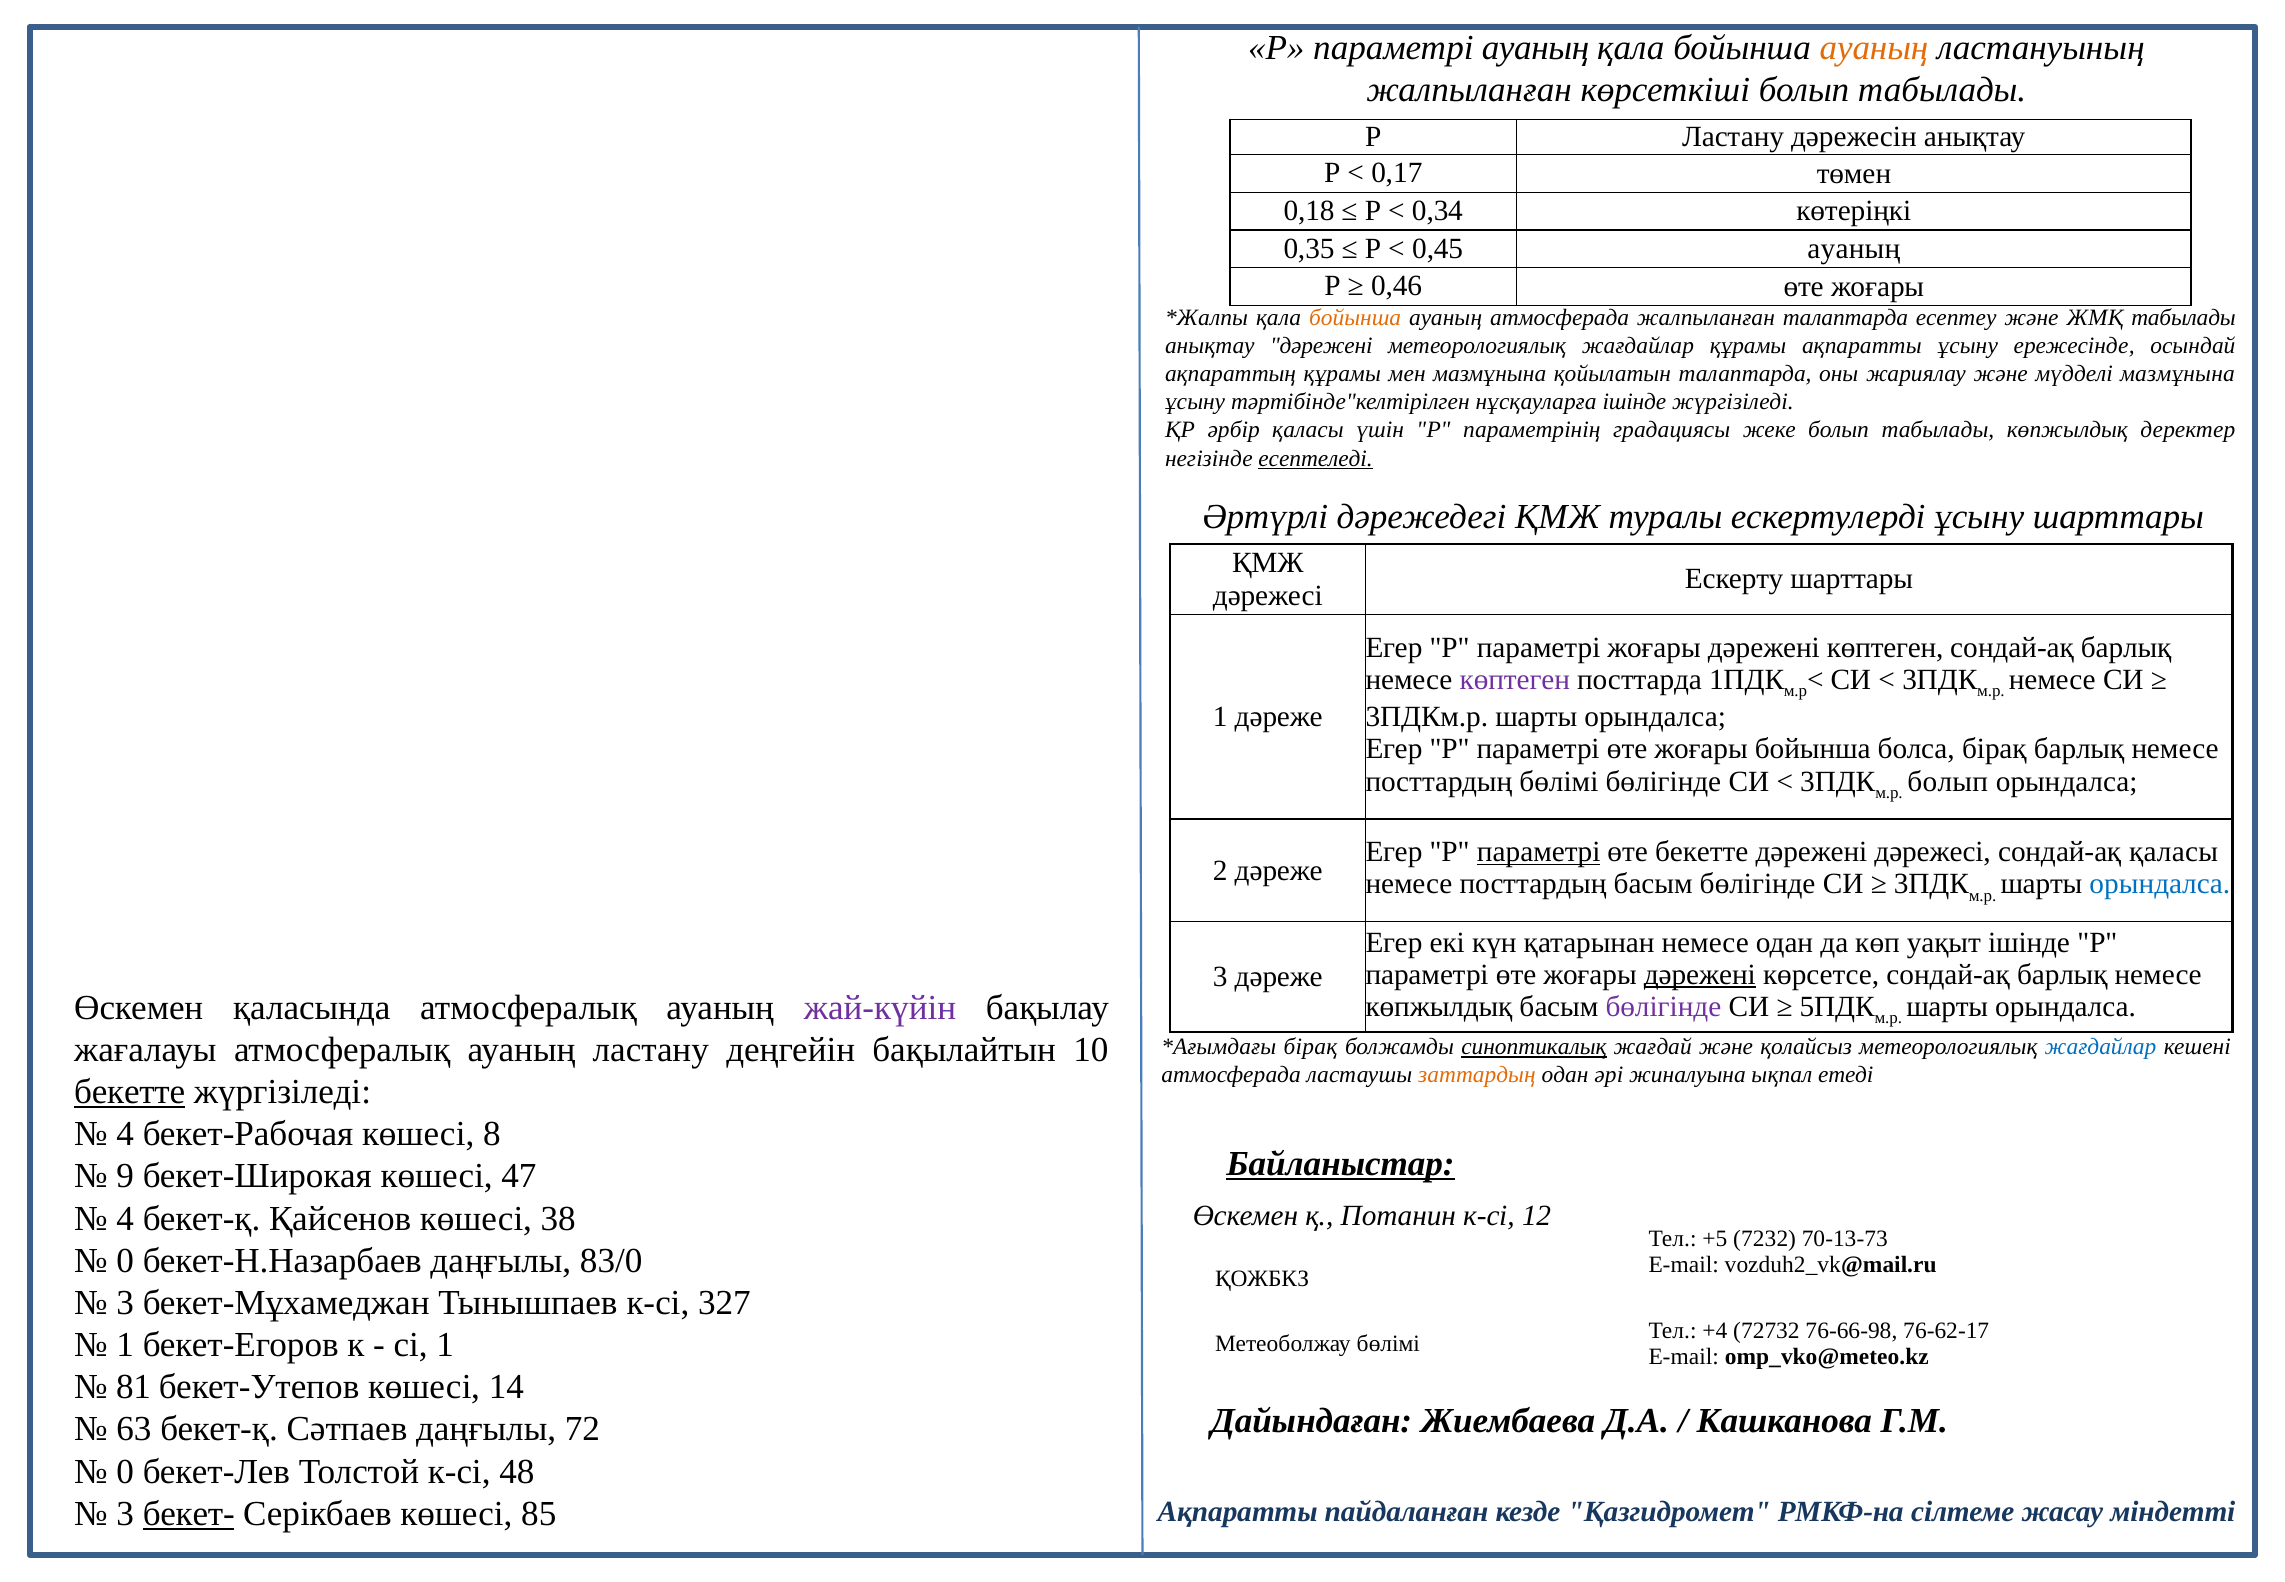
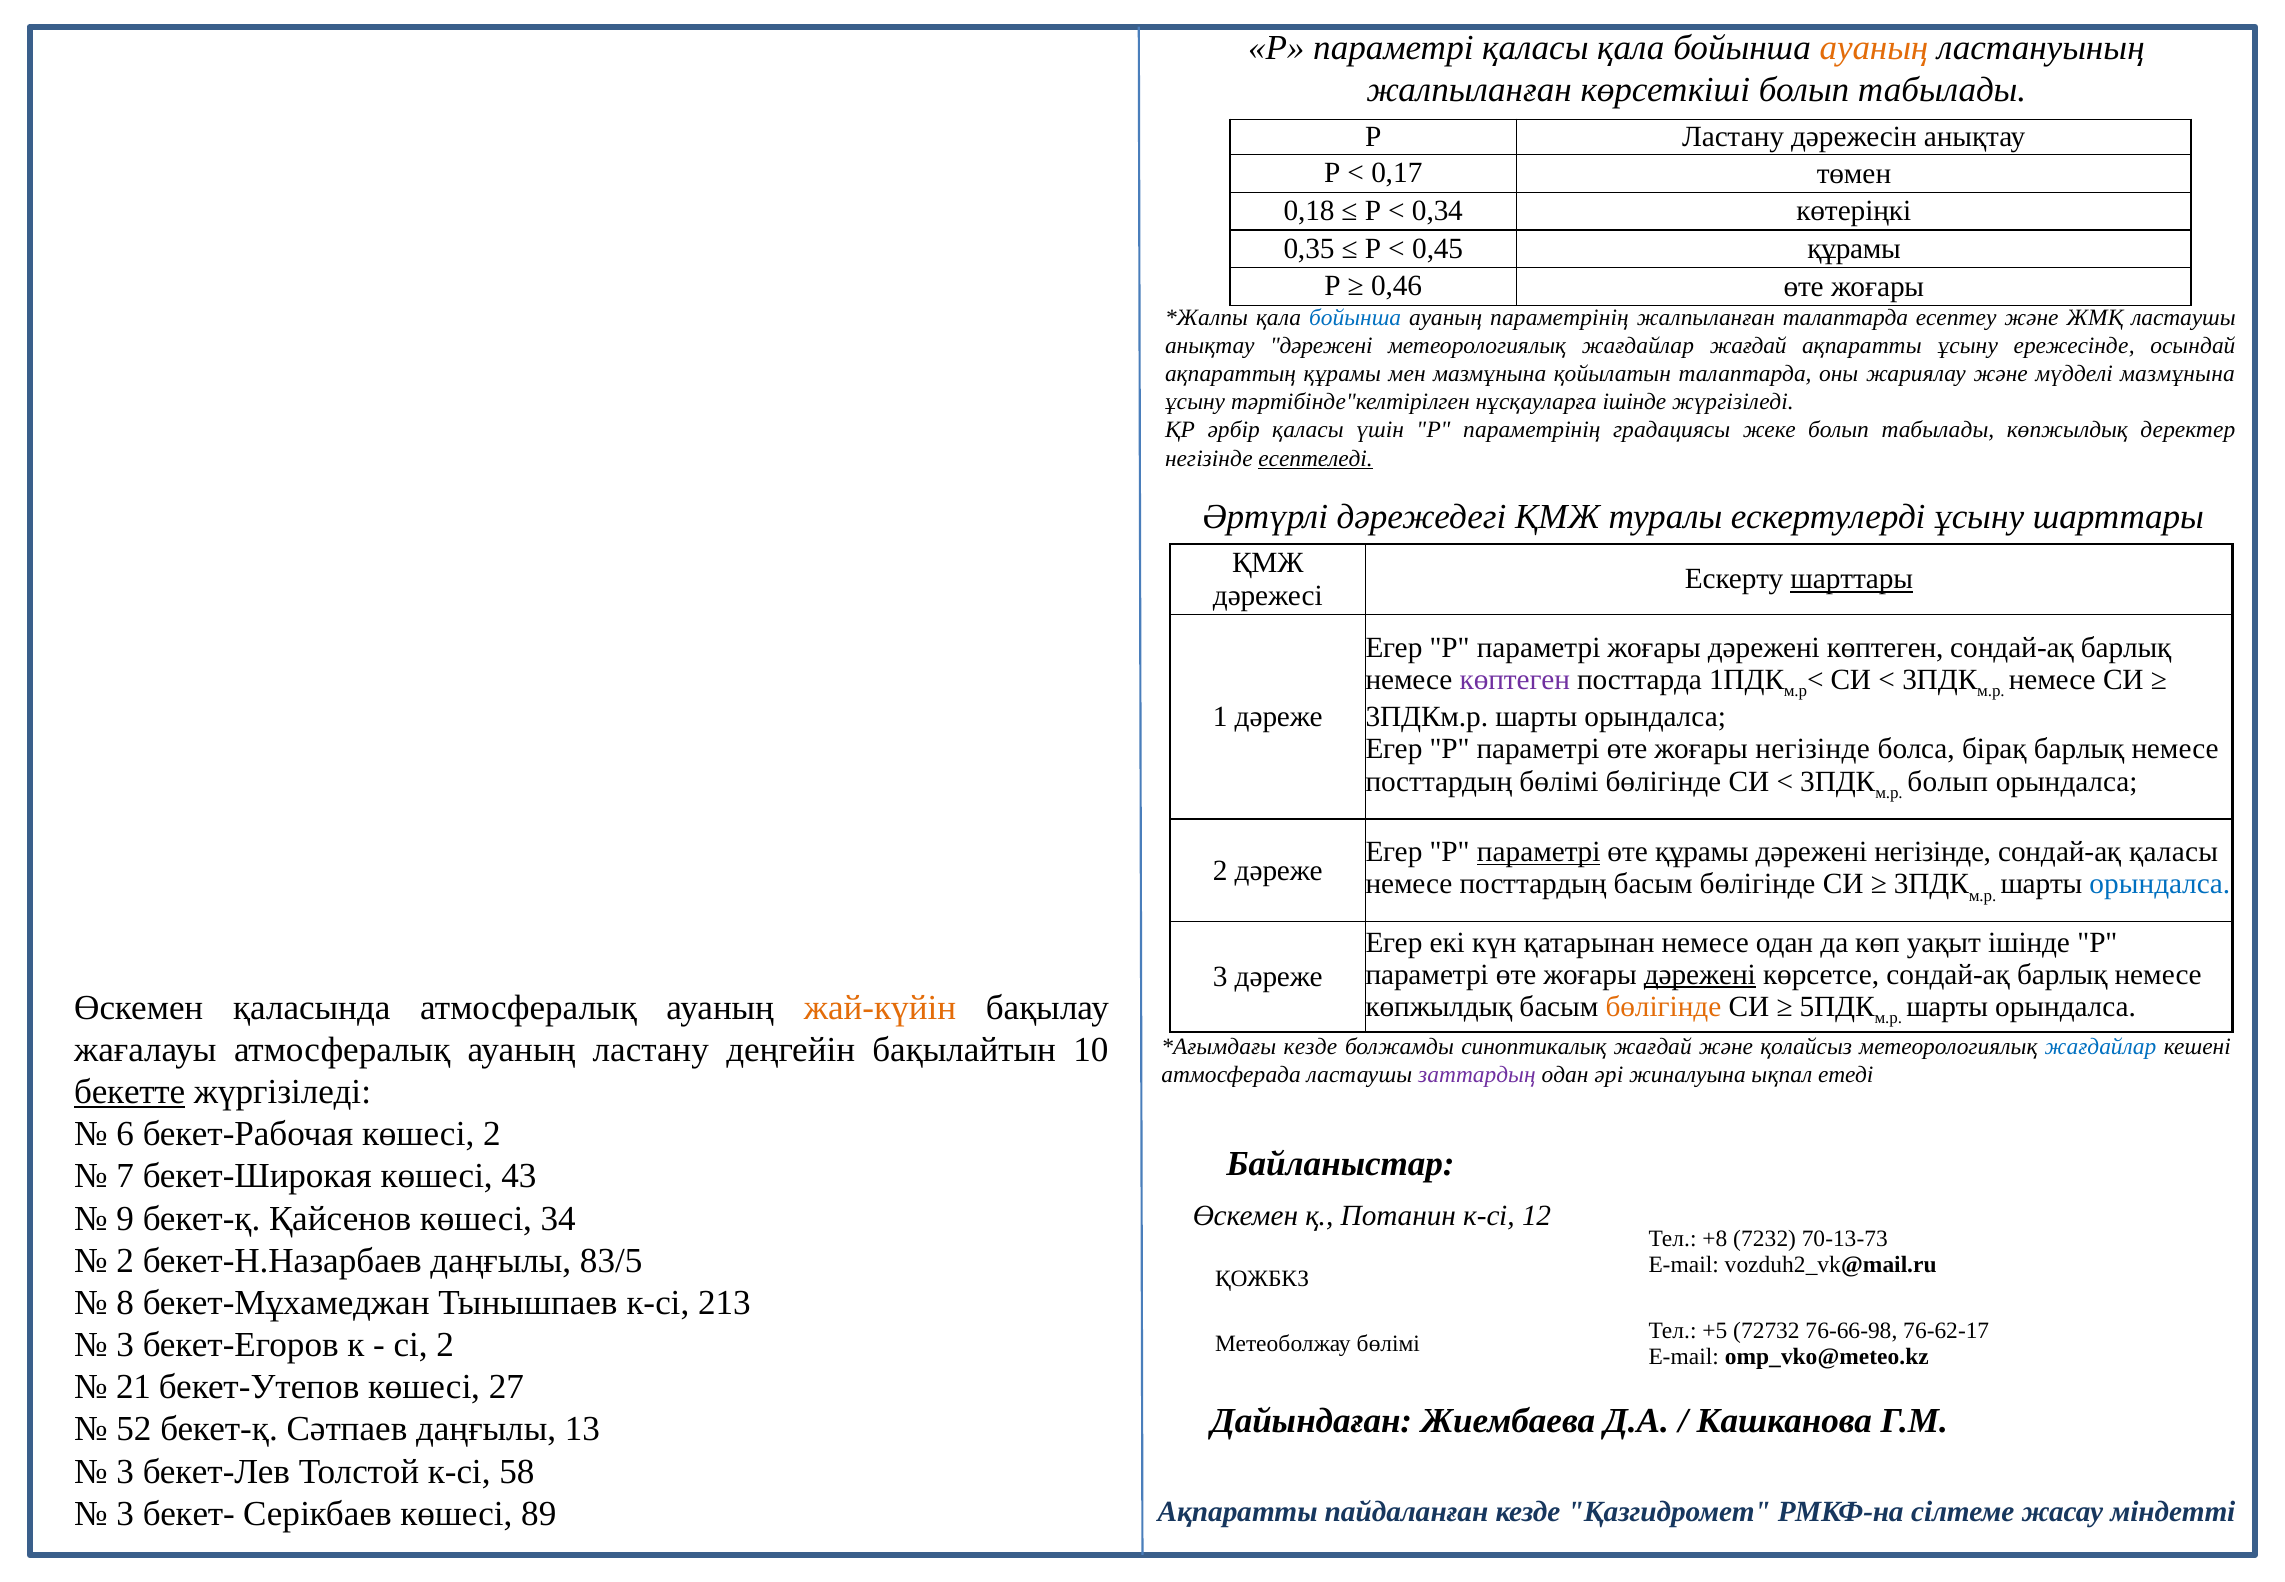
параметрі ауаның: ауаның -> қаласы (1535, 48)
0,45 ауаның: ауаның -> құрамы (1854, 249)
бойынша colour: orange -> blue (1355, 318)
ауаның атмосферада: атмосферада -> параметрінің (1560, 318)
ЖМҚ табылады: табылады -> ластаушы (2183, 318)
жағдайлар құрамы: құрамы -> жағдай (1748, 346)
шарттары underline: none -> present (1852, 579)
жоғары бойынша: бойынша -> негізінде (1813, 749)
өте бекетте: бекетте -> құрамы (1702, 852)
дәрежені дәрежесі: дәрежесі -> негізінде (1933, 852)
жай-күйін colour: purple -> orange (880, 1007)
бөлігінде colour: purple -> orange (1663, 1007)
бірақ: бірақ -> кезде (1310, 1047)
синоптикалық underline: present -> none (1534, 1047)
заттардың colour: orange -> purple (1477, 1075)
4: 4 -> 6 (125, 1134)
көшесі 8: 8 -> 2 (492, 1134)
Байланыстар underline: present -> none (1341, 1164)
9: 9 -> 7 (125, 1176)
47: 47 -> 43 (519, 1176)
4: 4 -> 9 (125, 1218)
38: 38 -> 34 (558, 1218)
+5: +5 -> +8 (1715, 1239)
0: 0 -> 2 (125, 1261)
83/0: 83/0 -> 83/5 (611, 1261)
3: 3 -> 8 (125, 1303)
327: 327 -> 213 (724, 1303)
+4: +4 -> +5 (1715, 1331)
1: 1 -> 3 (125, 1345)
сі 1: 1 -> 2 (445, 1345)
81: 81 -> 21 (133, 1387)
14: 14 -> 27 (506, 1387)
63: 63 -> 52 (134, 1429)
72: 72 -> 13 (582, 1429)
0: 0 -> 3 (125, 1471)
48: 48 -> 58 (517, 1471)
бекет- underline: present -> none (189, 1514)
85: 85 -> 89 (539, 1514)
